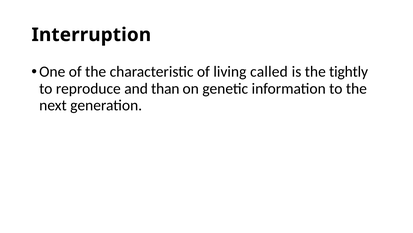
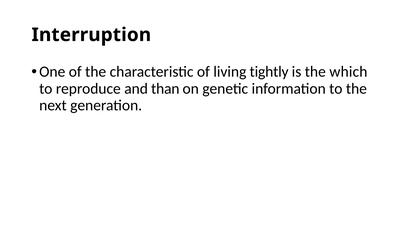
called: called -> tightly (269, 72)
tightly: tightly -> which (348, 72)
